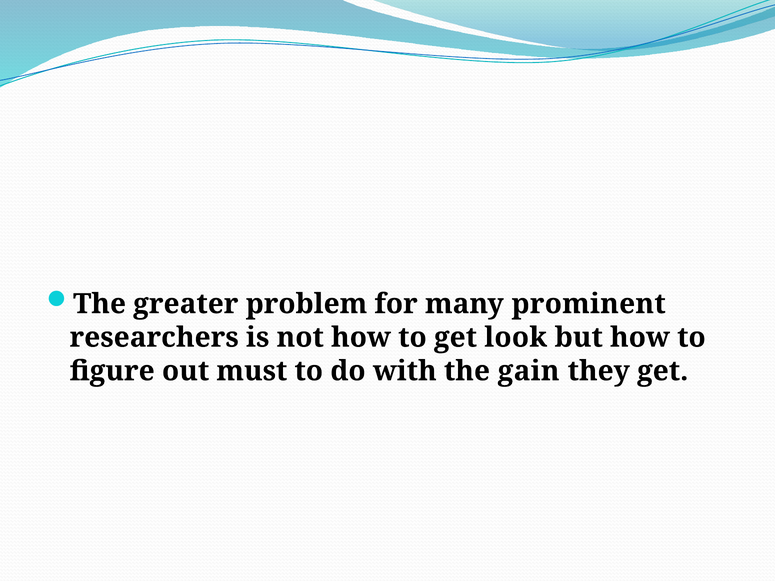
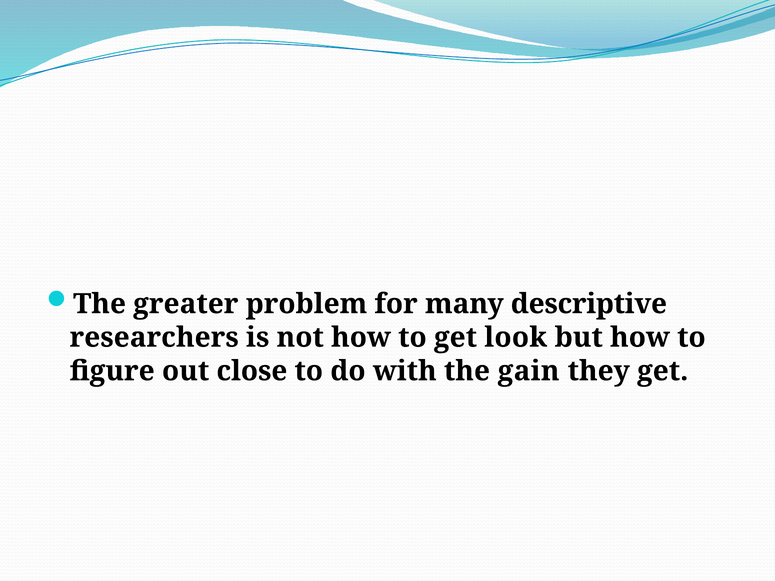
prominent: prominent -> descriptive (589, 304)
must: must -> close (252, 371)
